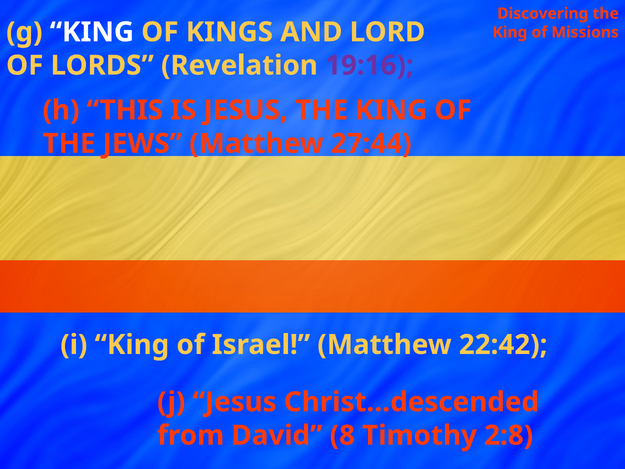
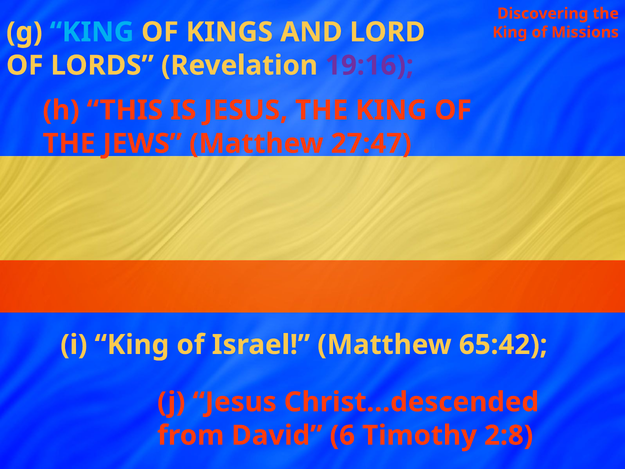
KING colour: white -> light blue (92, 32)
27:44: 27:44 -> 27:47 (371, 144)
22:42: 22:42 -> 65:42 (503, 345)
8: 8 -> 6 (342, 435)
